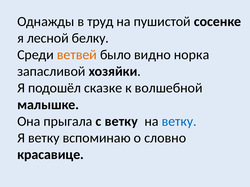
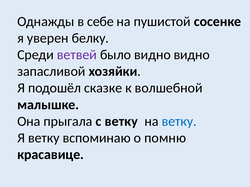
труд: труд -> себе (100, 22)
лесной: лесной -> уверен (48, 38)
ветвей colour: orange -> purple (77, 55)
видно норка: норка -> видно (192, 55)
словно: словно -> помню (165, 138)
